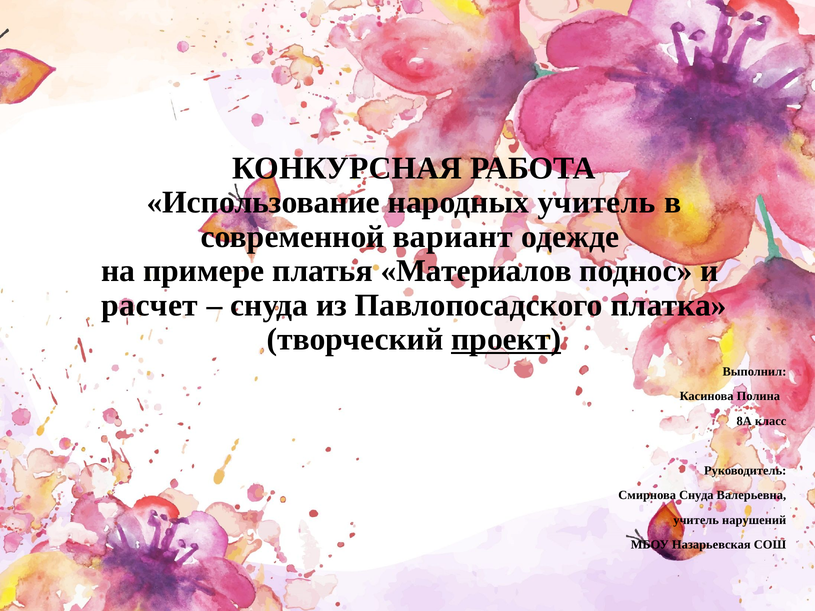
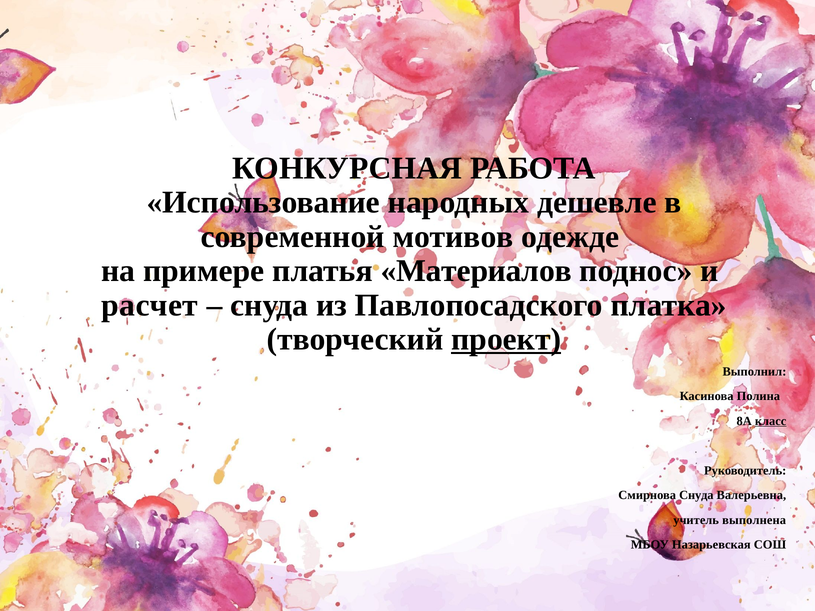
народных учитель: учитель -> дешевле (597, 202)
вариант: вариант -> мотивов (453, 237)
класс underline: none -> present (771, 421)
нарушений: нарушений -> выполнена (754, 520)
